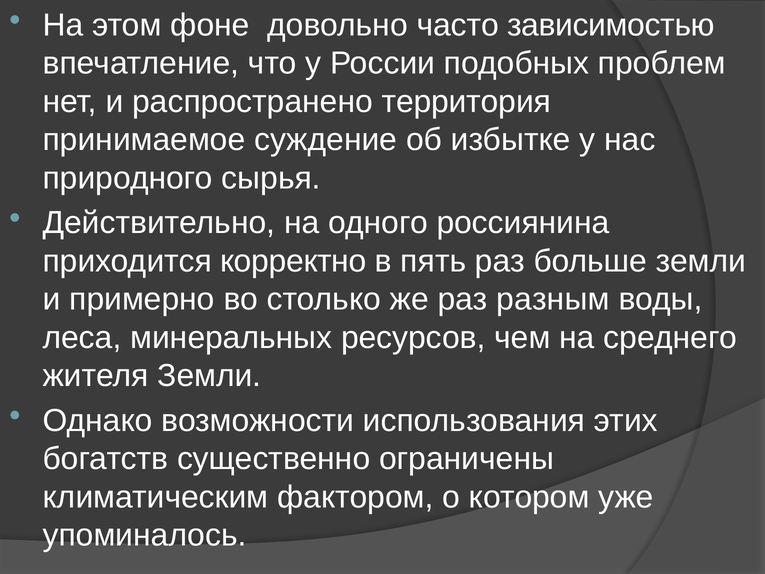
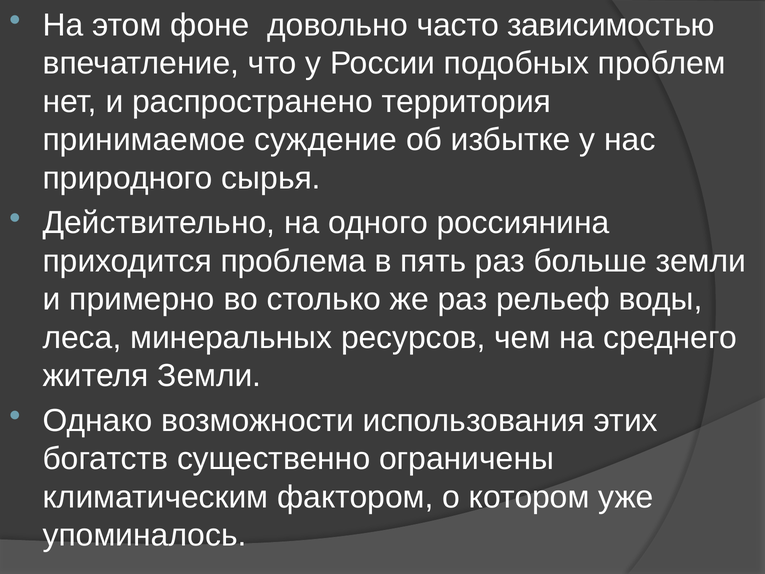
корректно: корректно -> проблема (293, 261)
разным: разным -> рельеф (553, 299)
